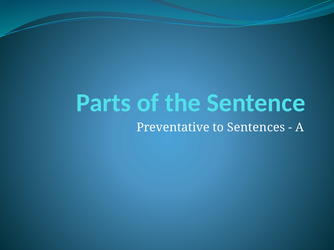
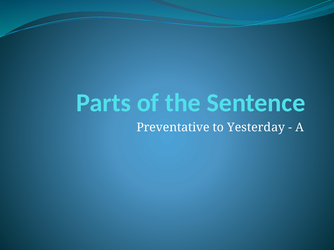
Sentences: Sentences -> Yesterday (256, 128)
